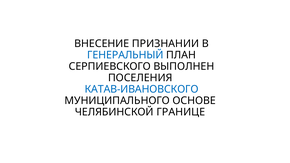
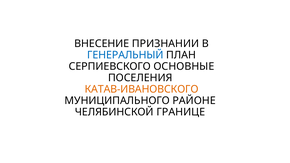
ВЫПОЛНЕН: ВЫПОЛНЕН -> ОСНОВНЫЕ (184, 66)
КАТАВ-ИВАНОВСКОГО colour: blue -> orange (142, 89)
ОСНОВЕ: ОСНОВЕ -> РАЙОНЕ (194, 101)
